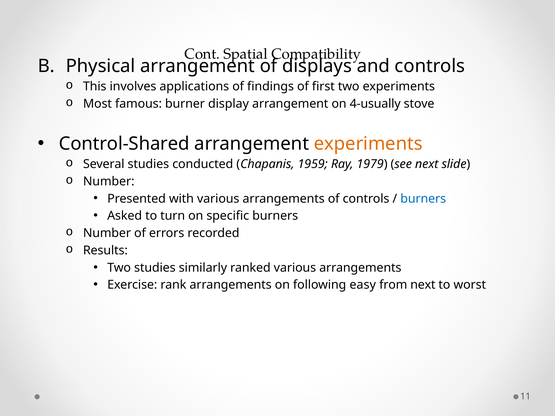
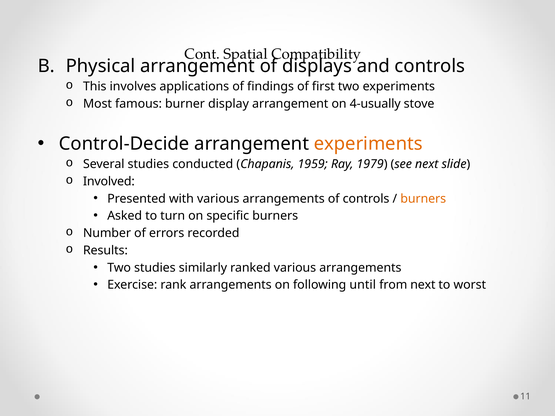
Control-Shared: Control-Shared -> Control-Decide (124, 144)
Number: Number -> Involved (109, 182)
burners colour: blue -> orange (423, 199)
easy: easy -> until (363, 285)
